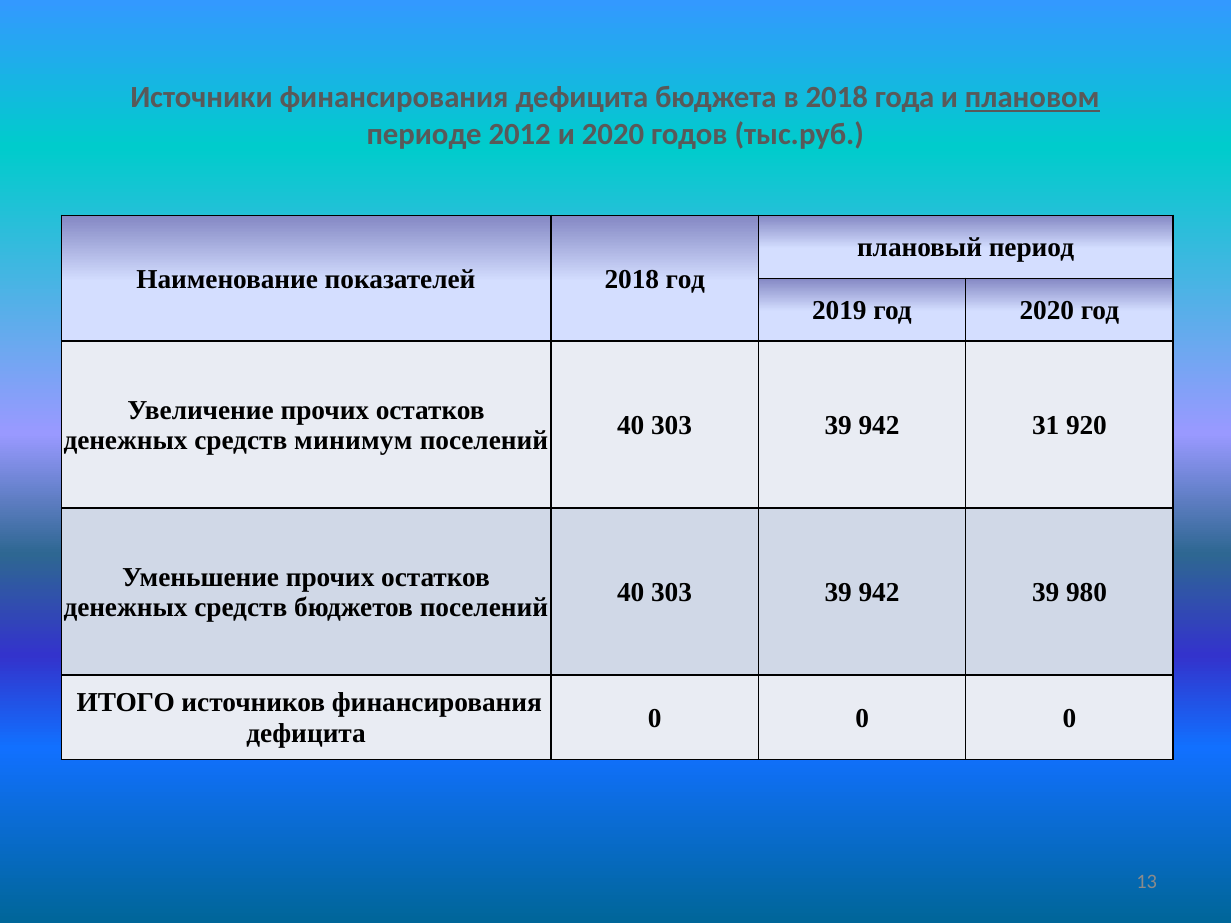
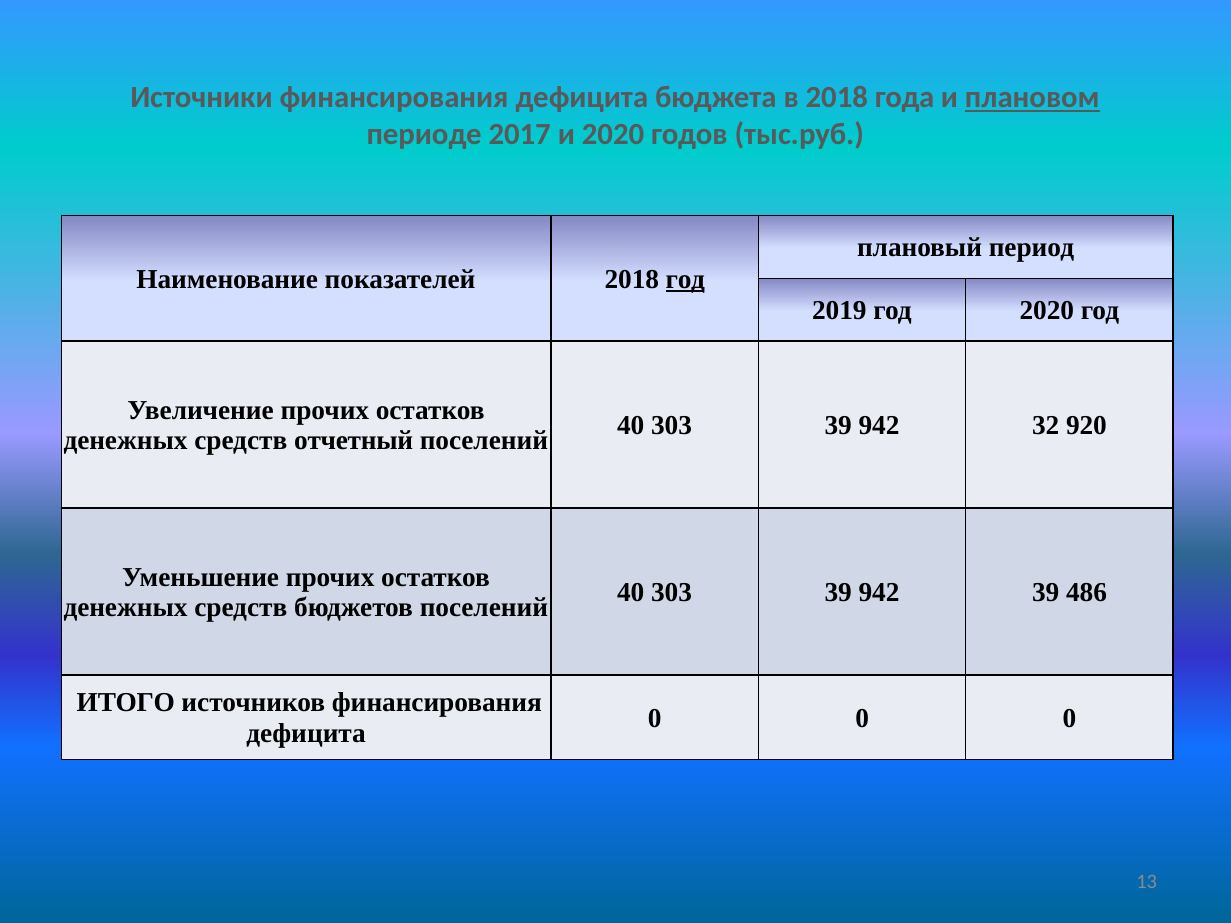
2012: 2012 -> 2017 (520, 135)
год underline: none -> present (685, 279)
31: 31 -> 32 (1046, 426)
минимум: минимум -> отчетный (354, 441)
980: 980 -> 486 (1086, 593)
